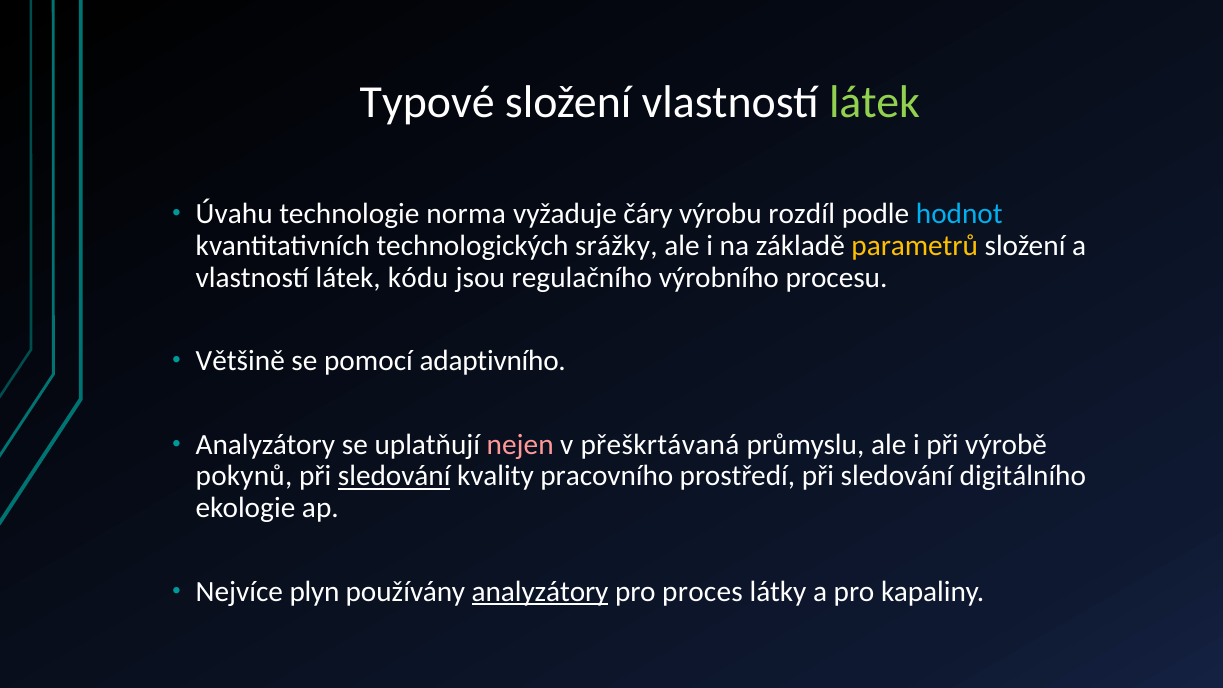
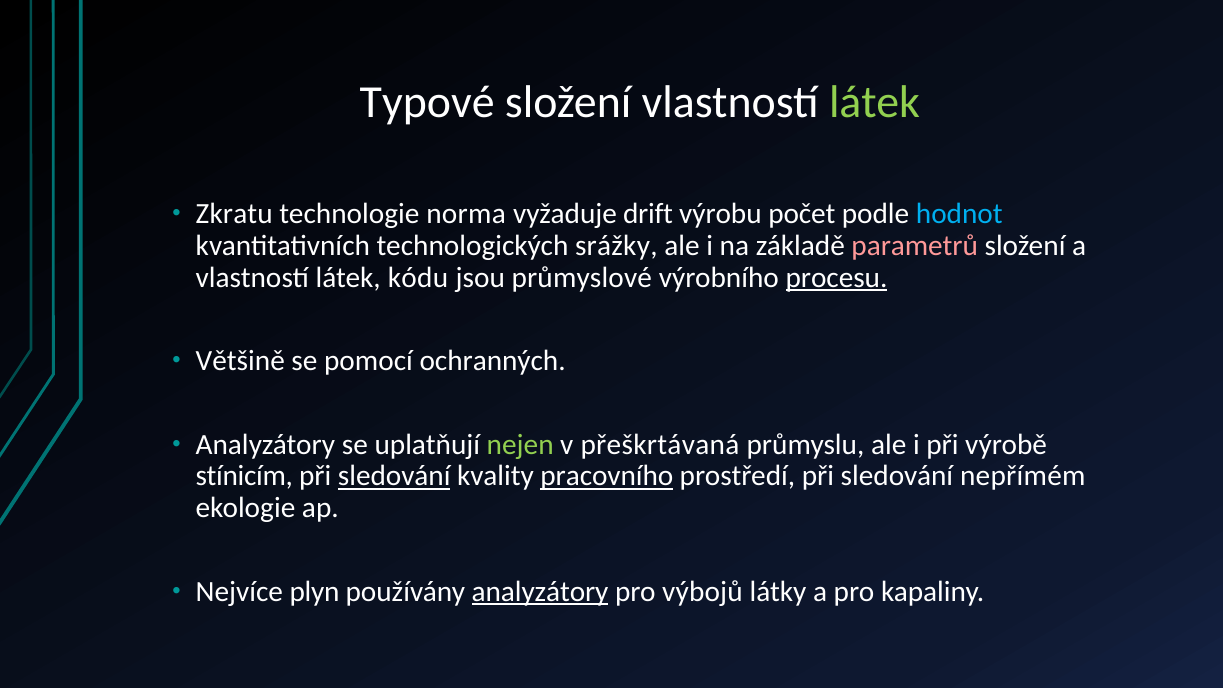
Úvahu: Úvahu -> Zkratu (234, 214)
čáry: čáry -> drift (648, 214)
rozdíl: rozdíl -> počet (802, 214)
parametrů colour: yellow -> pink (915, 246)
regulačního: regulačního -> průmyslové (582, 277)
procesu underline: none -> present (837, 277)
adaptivního: adaptivního -> ochranných (493, 361)
nejen colour: pink -> light green (520, 445)
pokynů: pokynů -> stínicím (244, 476)
pracovního underline: none -> present (607, 476)
digitálního: digitálního -> nepřímém (1023, 476)
proces: proces -> výbojů (703, 592)
